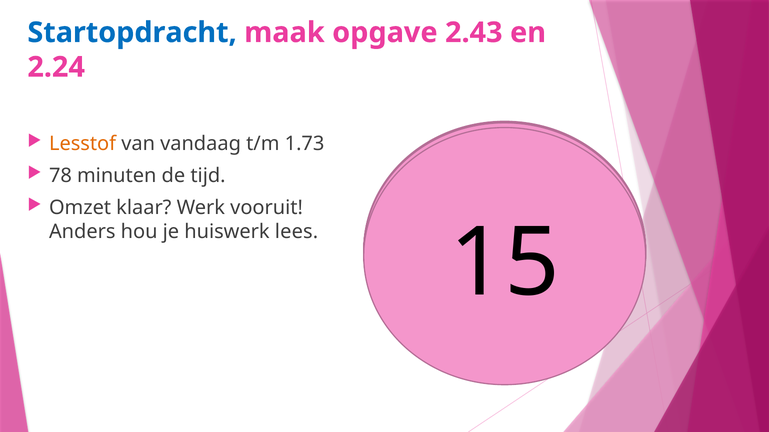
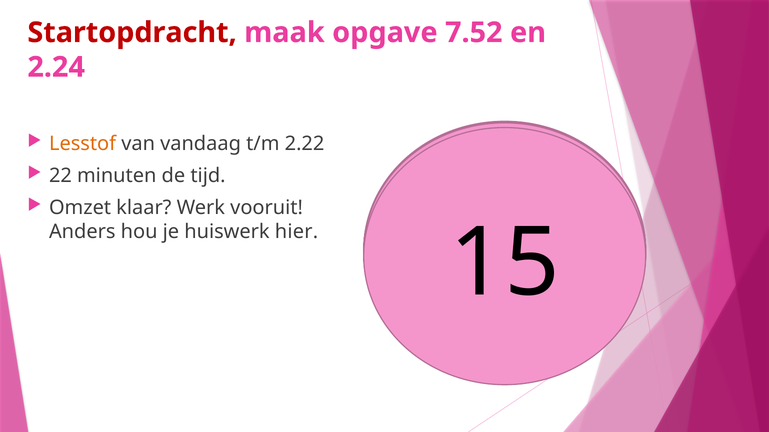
Startopdracht colour: blue -> red (132, 33)
2.43: 2.43 -> 7.52 (474, 33)
1.73: 1.73 -> 2.22 (305, 144)
78: 78 -> 22 (60, 176)
lees: lees -> hier (297, 232)
